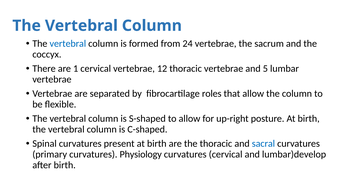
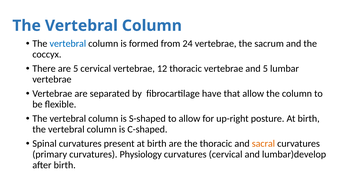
are 1: 1 -> 5 (76, 69)
roles: roles -> have (212, 94)
sacral colour: blue -> orange (263, 144)
